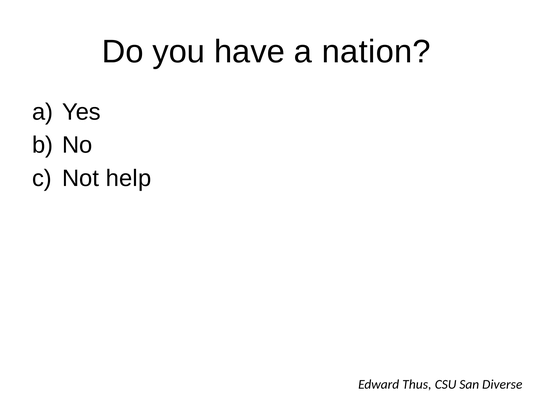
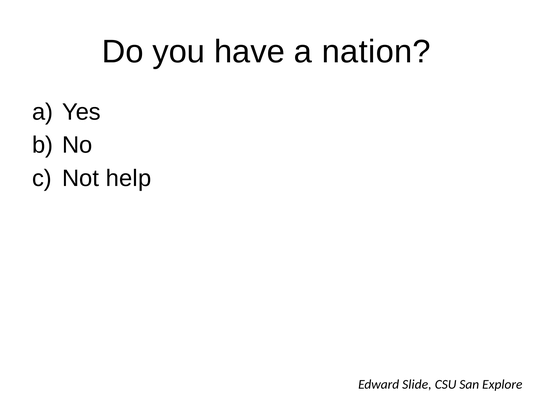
Thus: Thus -> Slide (417, 385)
Diverse: Diverse -> Explore (502, 385)
